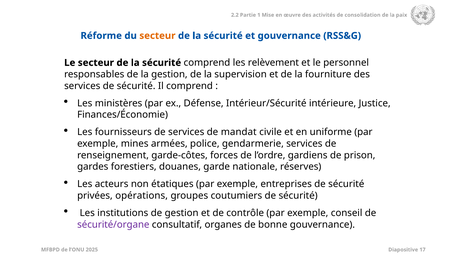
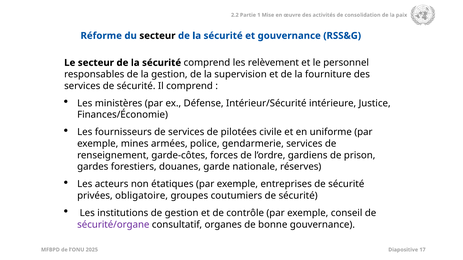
secteur colour: orange -> black (157, 36)
mandat: mandat -> pilotées (239, 132)
opérations: opérations -> obligatoire (142, 196)
